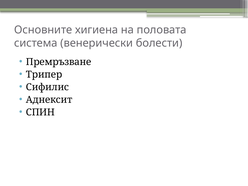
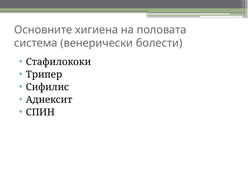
Премръзване: Премръзване -> Стафилококи (59, 62)
